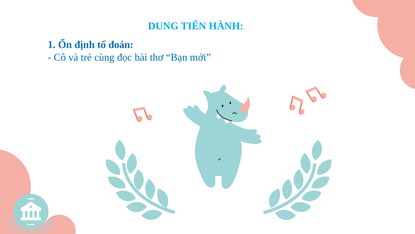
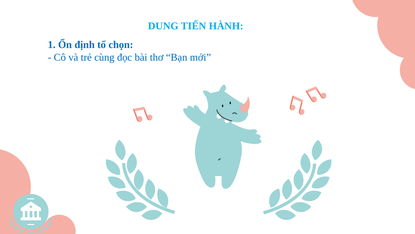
đoán: đoán -> chọn (121, 45)
